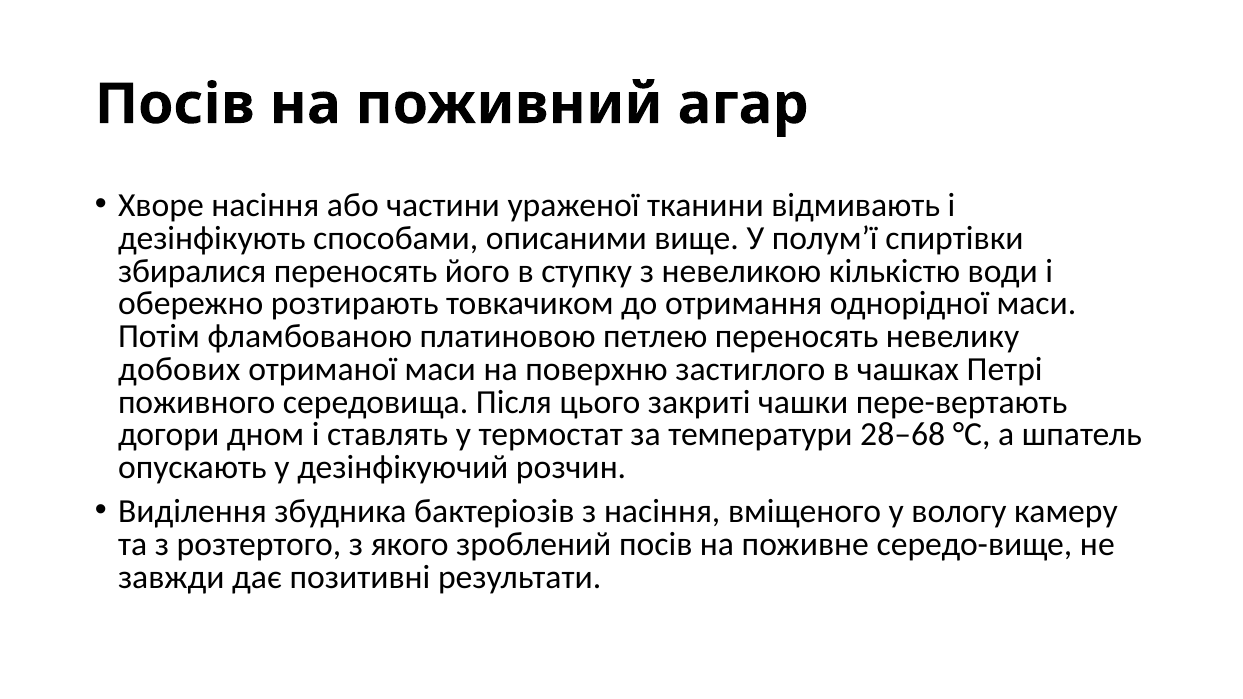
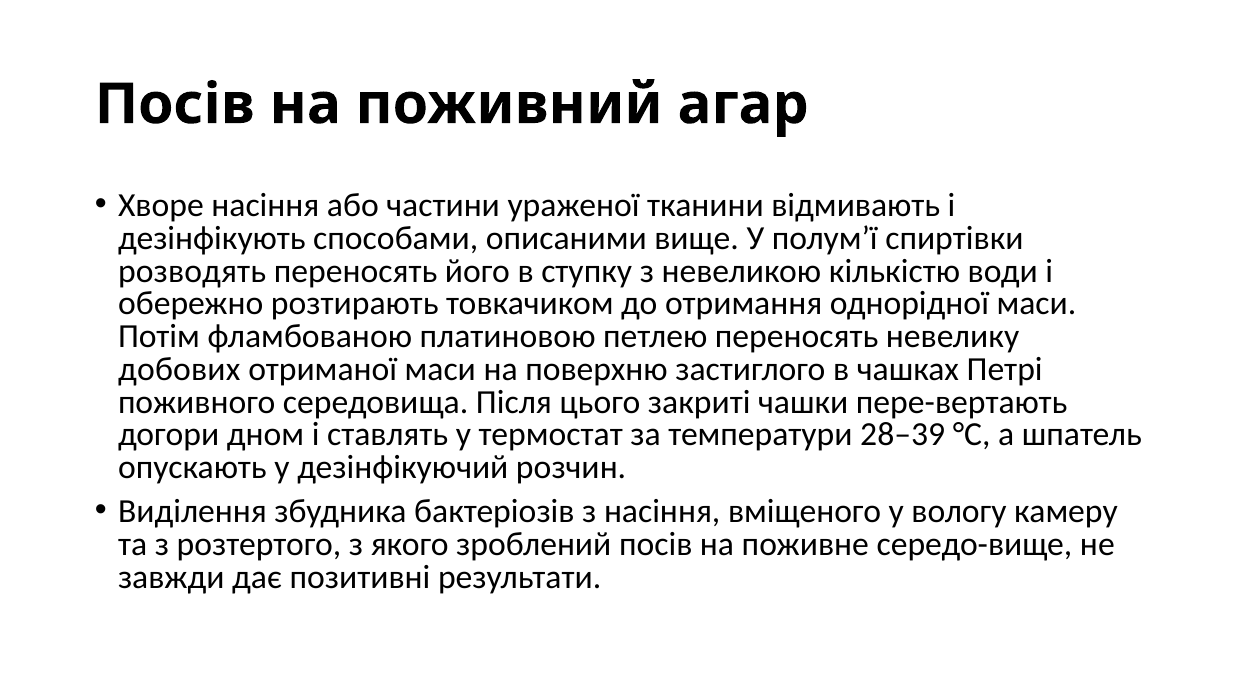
збиралися: збиралися -> розводять (192, 271)
28–68: 28–68 -> 28–39 (903, 435)
